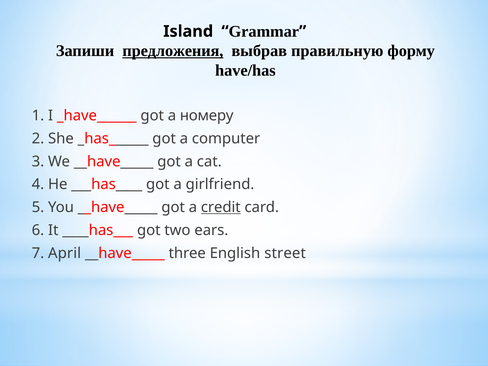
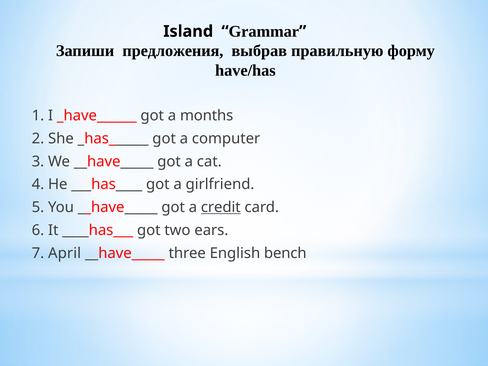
предложения underline: present -> none (173, 51)
номеру: номеру -> months (207, 116)
street: street -> bench (285, 253)
